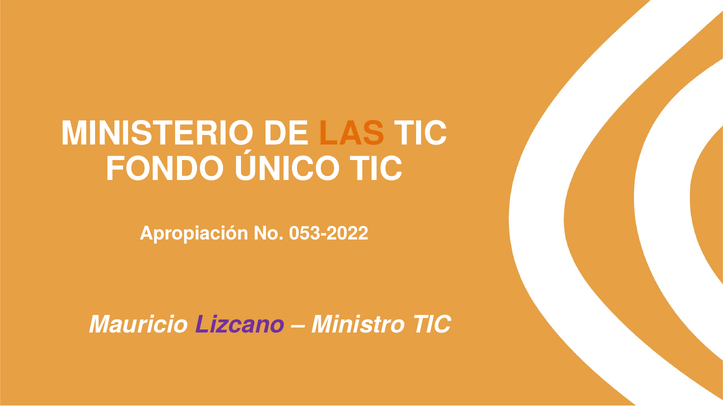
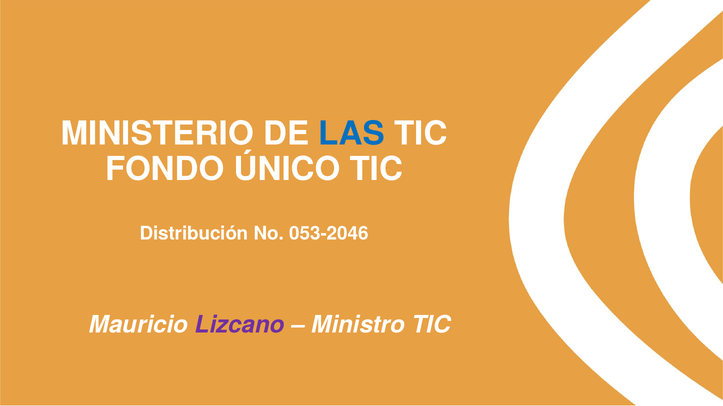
LAS colour: orange -> blue (352, 134)
Apropiación: Apropiación -> Distribución (194, 234)
053-2022: 053-2022 -> 053-2046 (329, 234)
